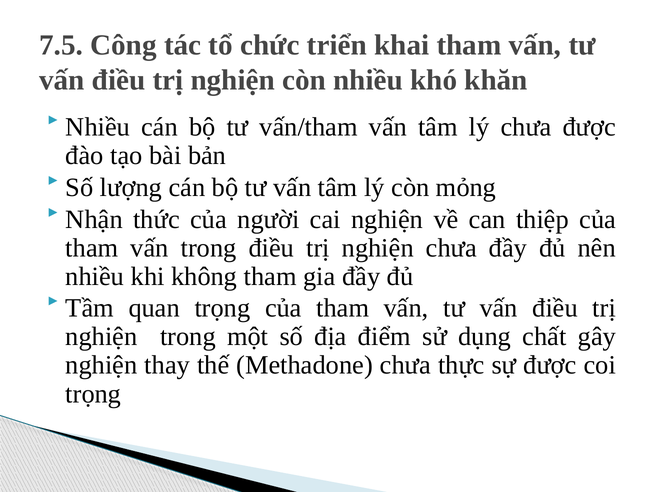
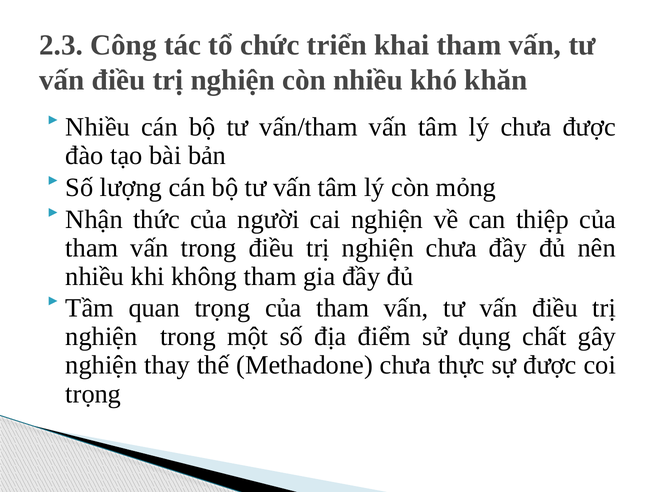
7.5: 7.5 -> 2.3 (61, 45)
